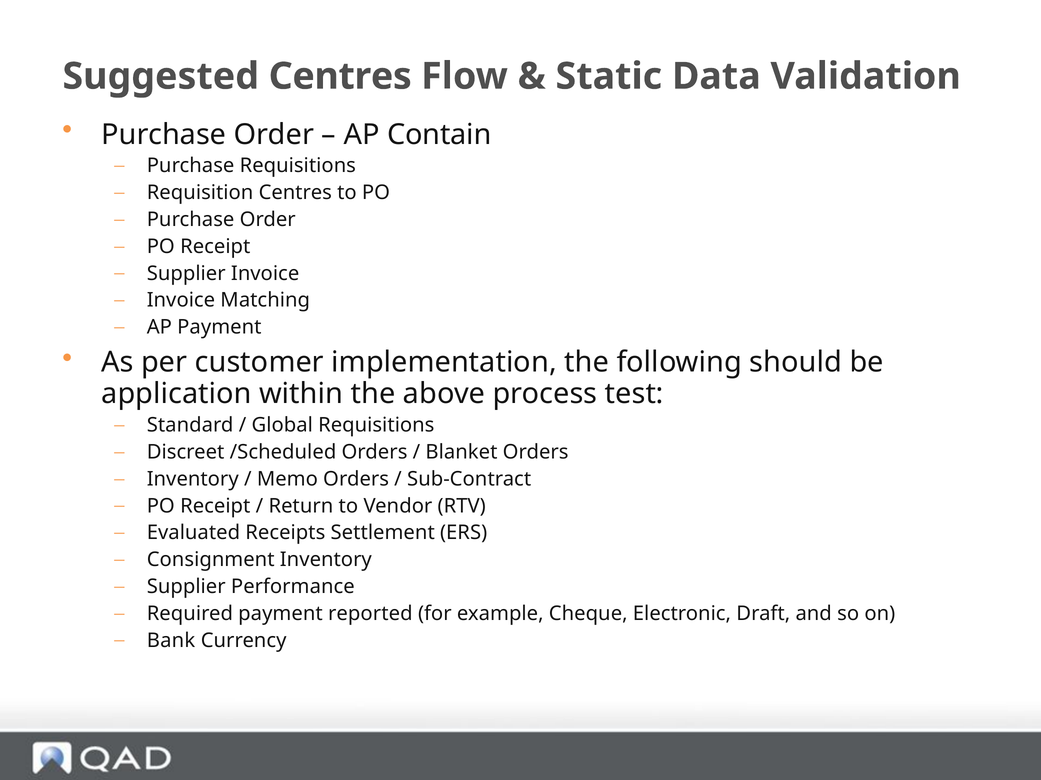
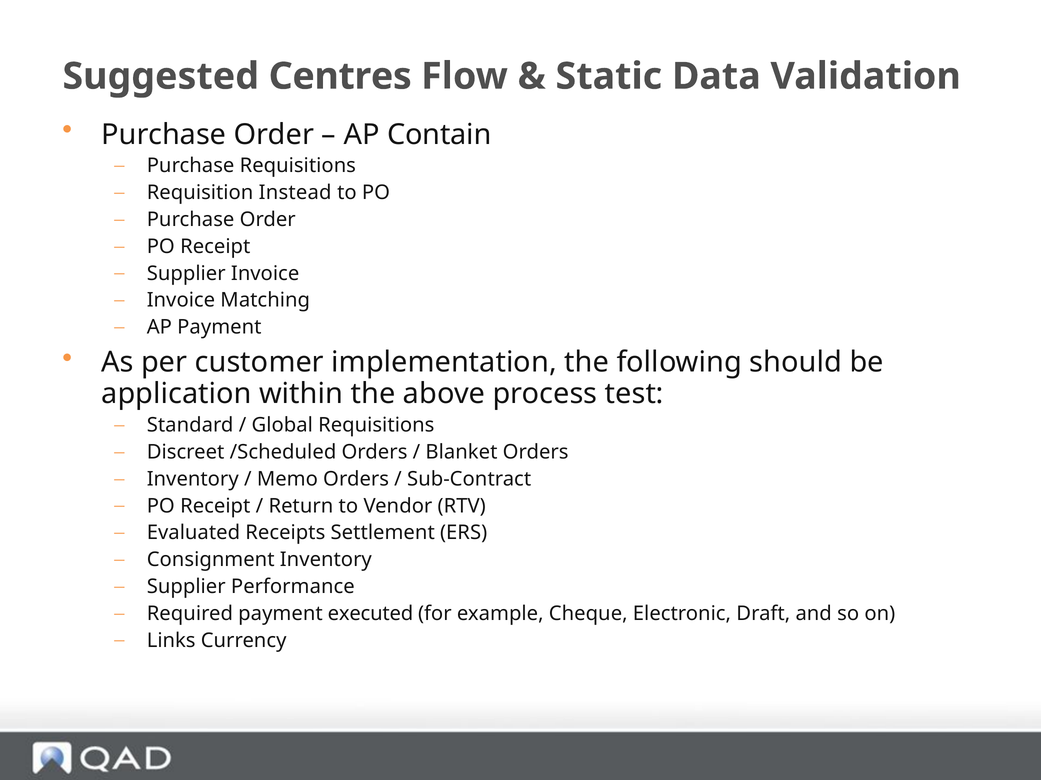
Requisition Centres: Centres -> Instead (295, 193)
reported: reported -> executed (370, 614)
Bank: Bank -> Links (171, 641)
